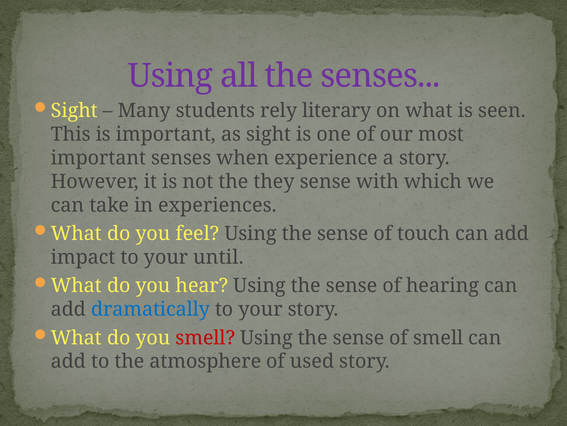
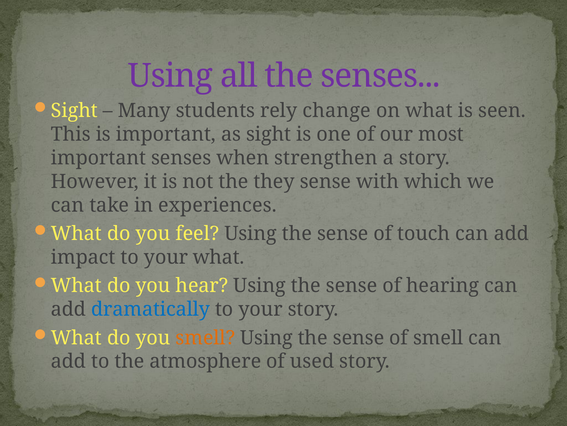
literary: literary -> change (337, 110)
experience: experience -> strengthen (326, 158)
your until: until -> what (219, 257)
smell colour: red -> orange (205, 337)
